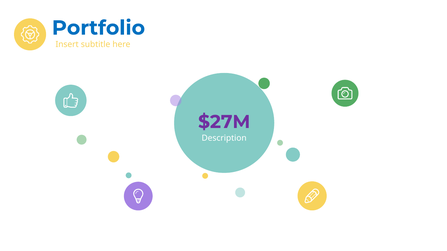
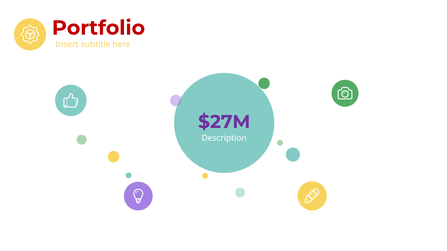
Portfolio colour: blue -> red (98, 28)
